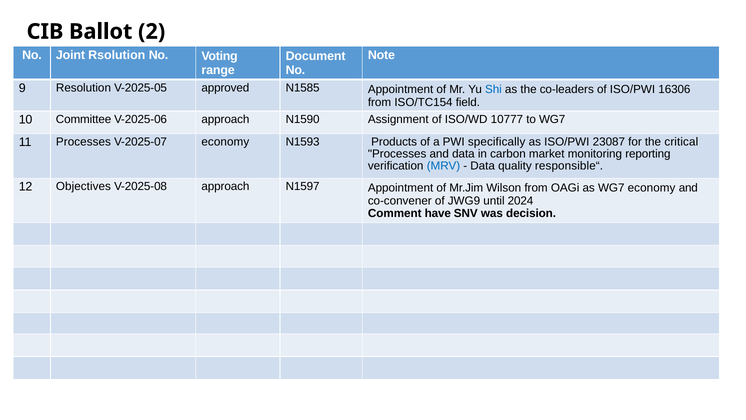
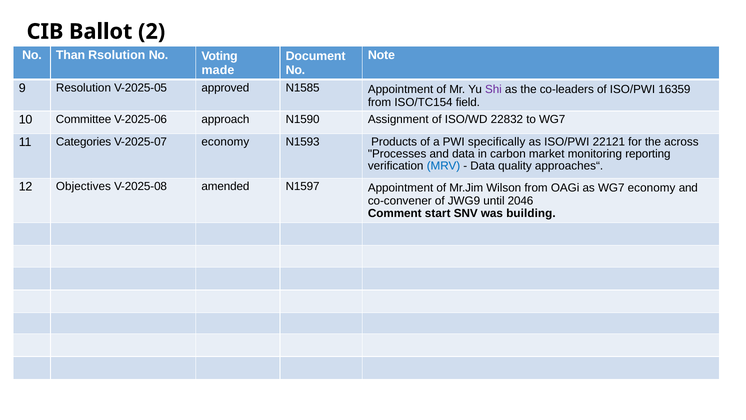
Joint: Joint -> Than (71, 55)
range: range -> made (218, 70)
Shi colour: blue -> purple (493, 89)
16306: 16306 -> 16359 (674, 89)
10777: 10777 -> 22832 (507, 119)
11 Processes: Processes -> Categories (84, 142)
23087: 23087 -> 22121 (609, 142)
critical: critical -> across (681, 142)
responsible“: responsible“ -> approaches“ (569, 166)
V-2025-08 approach: approach -> amended (225, 186)
2024: 2024 -> 2046 (521, 201)
have: have -> start (438, 213)
decision: decision -> building (531, 213)
